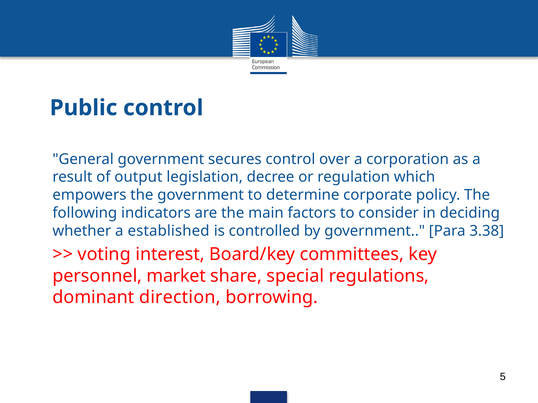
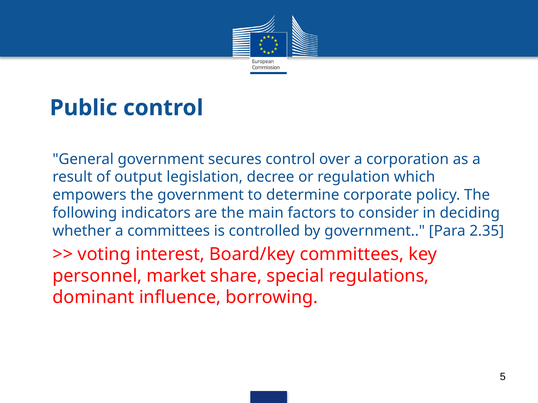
a established: established -> committees (169, 231)
3.38: 3.38 -> 2.35 (487, 231)
direction: direction -> influence (180, 298)
